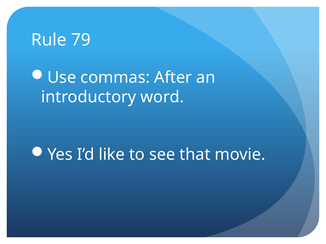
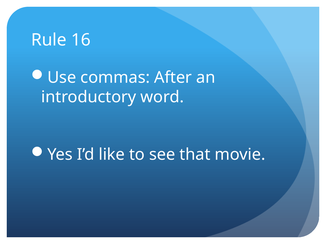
79: 79 -> 16 (81, 40)
